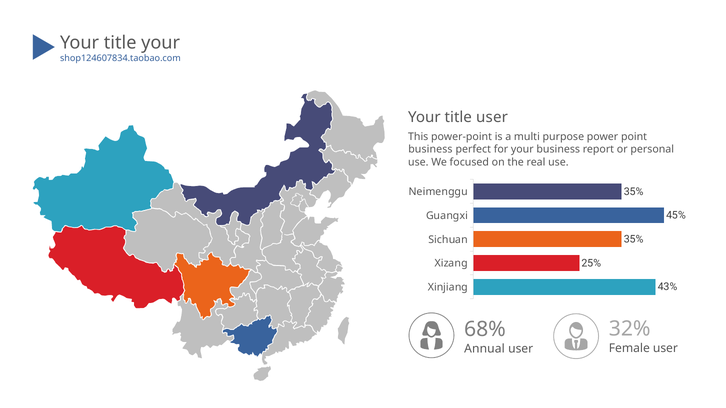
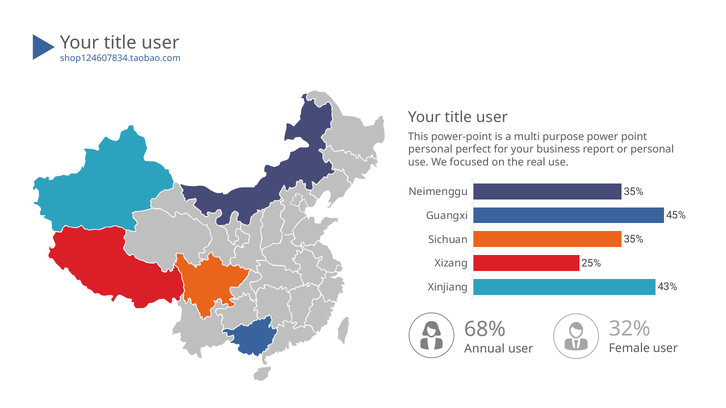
your: your -> user (161, 43)
business: business -> personal (430, 150)
